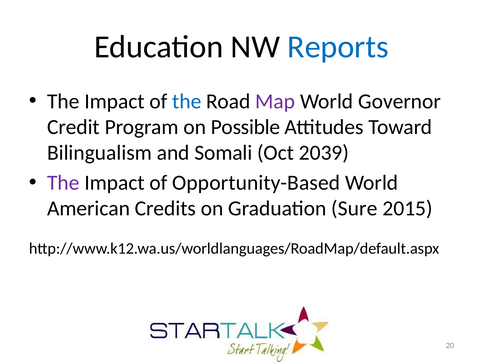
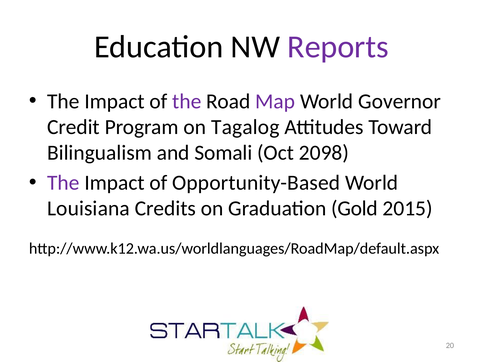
Reports colour: blue -> purple (338, 47)
the colour: blue -> purple (187, 101)
Possible: Possible -> Tagalog (245, 127)
2039: 2039 -> 2098 (324, 153)
American: American -> Louisiana (88, 209)
Sure: Sure -> Gold (355, 209)
